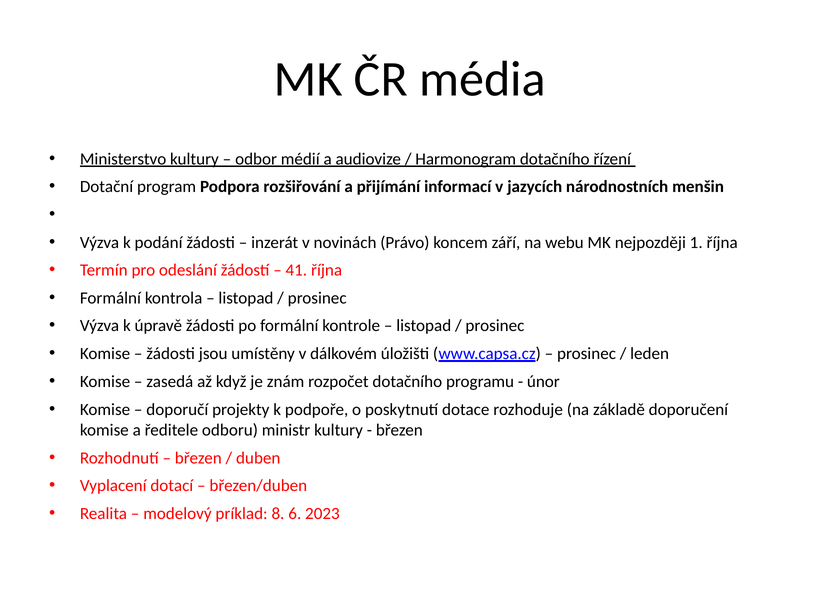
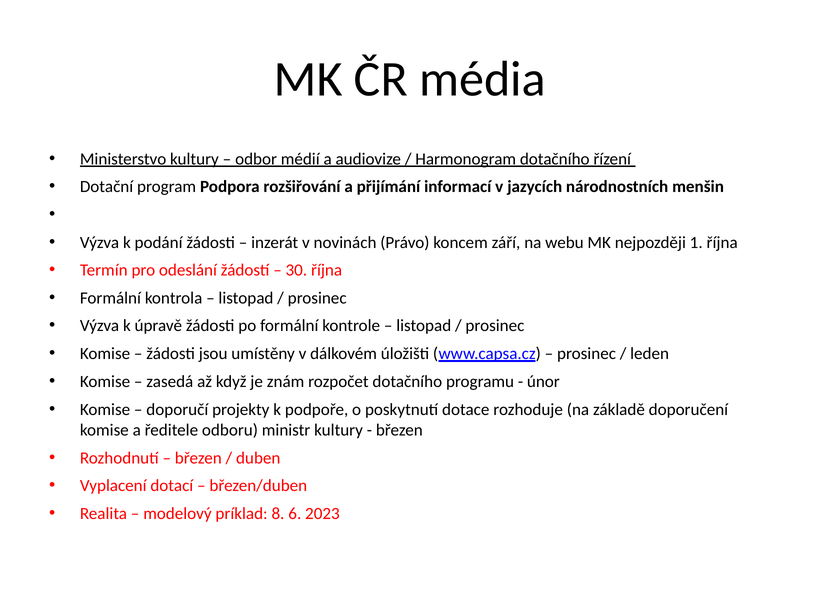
41: 41 -> 30 (296, 270)
